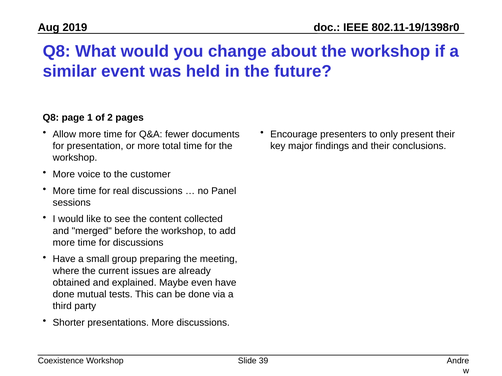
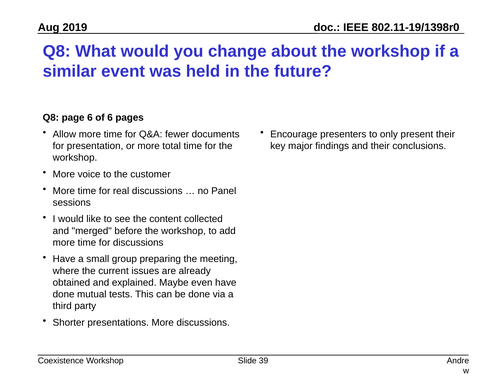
page 1: 1 -> 6 (90, 118)
of 2: 2 -> 6 (110, 118)
